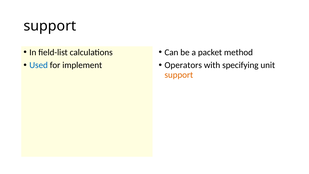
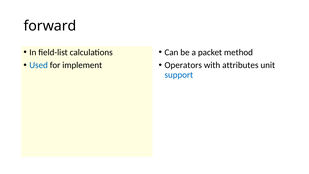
support: support -> forward (50, 26)
specifying: specifying -> attributes (240, 65)
support colour: orange -> blue (179, 75)
